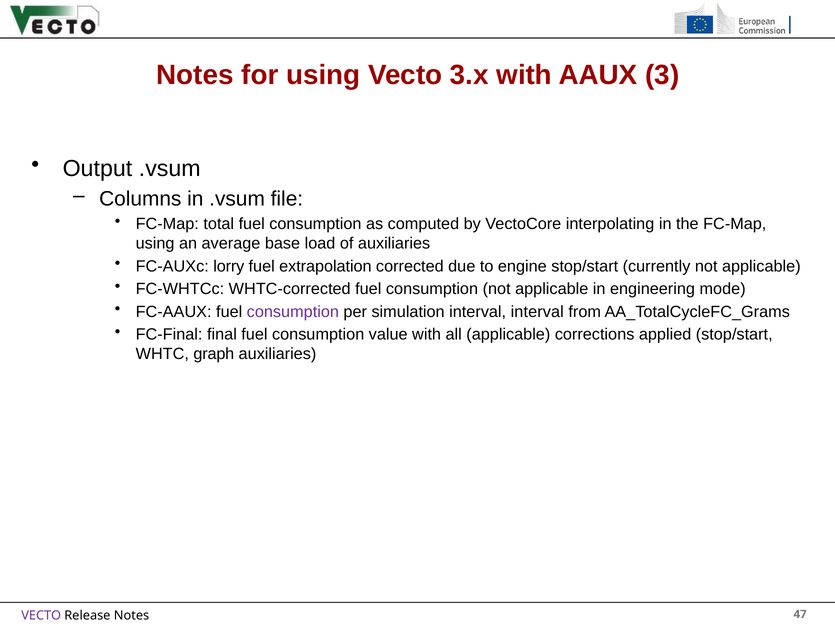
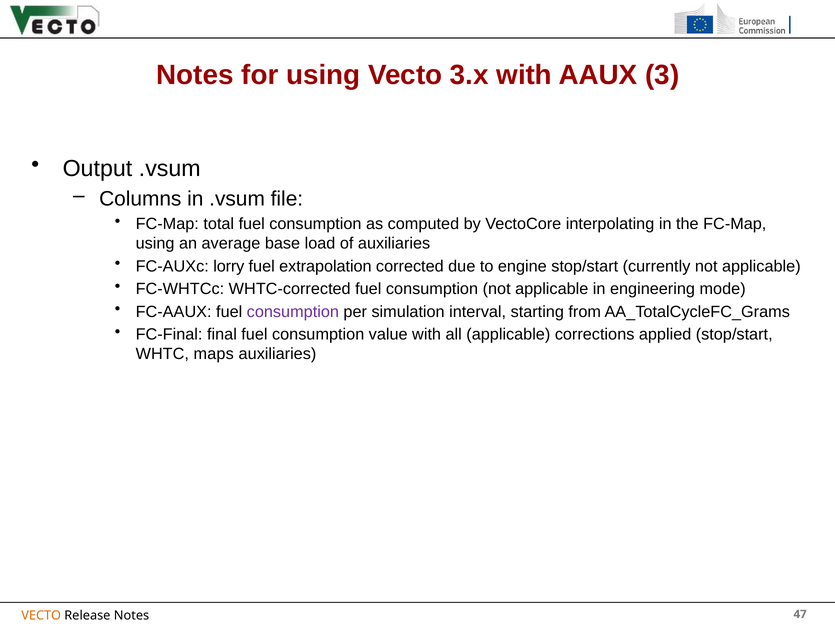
interval interval: interval -> starting (537, 312)
graph: graph -> maps (214, 354)
VECTO colour: purple -> orange (41, 616)
